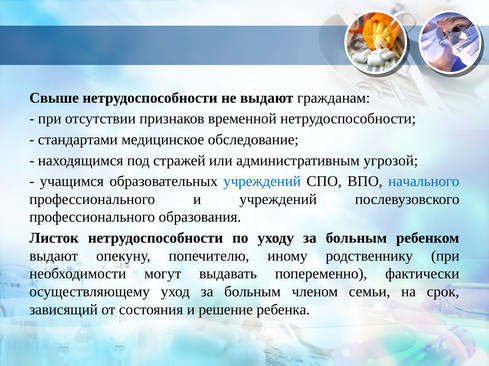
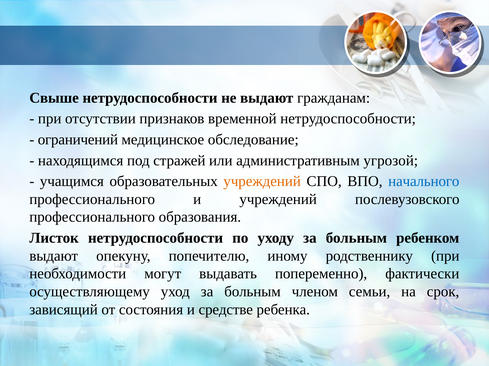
стандартами: стандартами -> ограничений (78, 140)
учреждений colour: blue -> orange (262, 182)
решение: решение -> средстве (226, 310)
